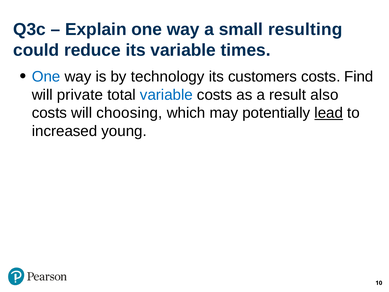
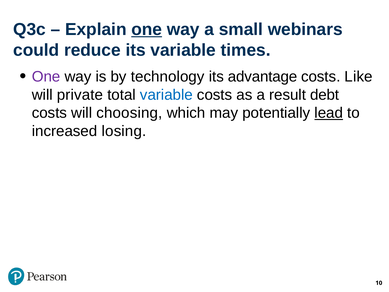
one underline: none -> present (147, 29)
resulting: resulting -> webinars (305, 29)
One colour: blue -> purple (46, 77)
customers: customers -> advantage (263, 77)
Find: Find -> Like (359, 77)
also: also -> debt (325, 95)
young: young -> losing (124, 131)
